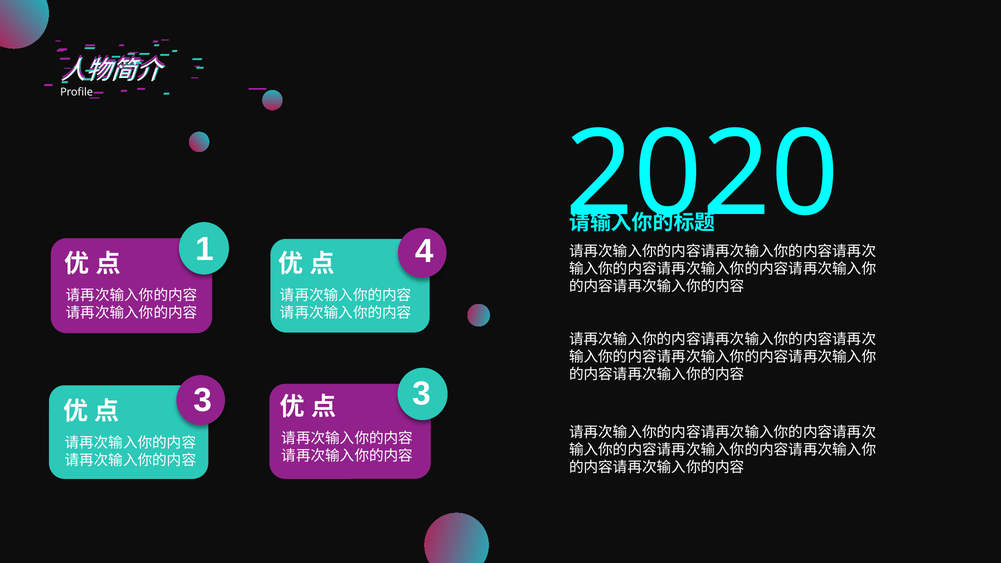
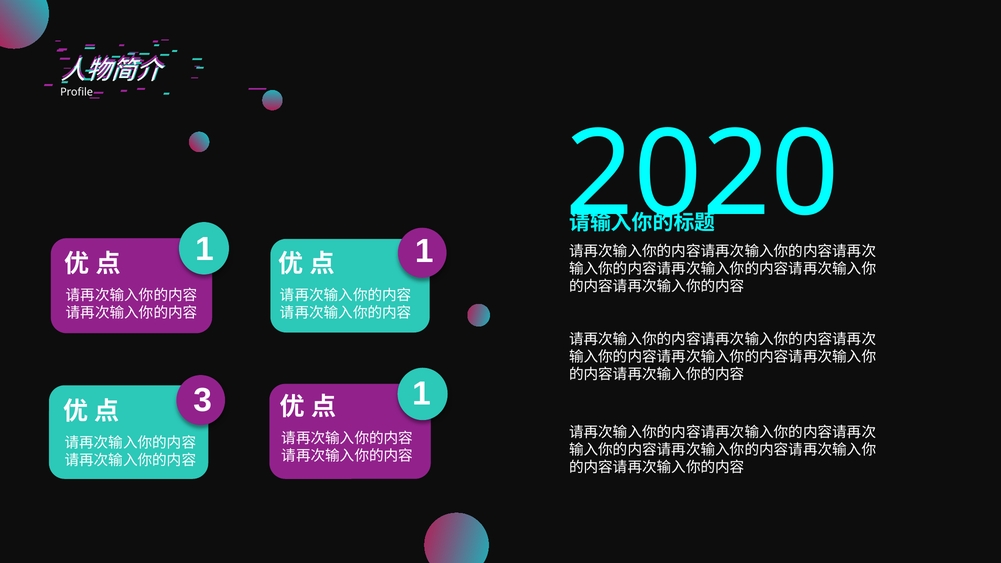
1 4: 4 -> 1 (424, 251)
3 3: 3 -> 1 (421, 394)
